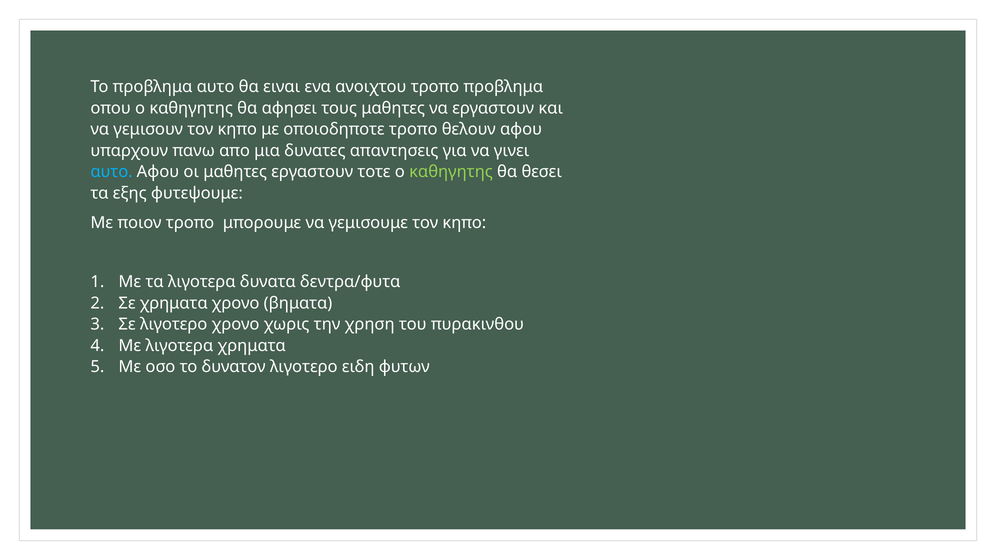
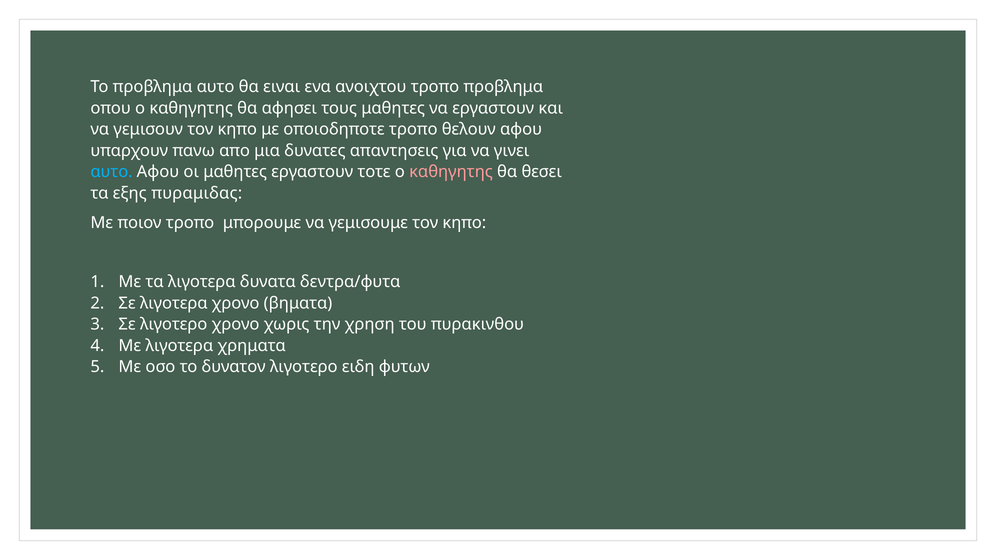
καθηγητης colour: light green -> pink (451, 172)
φυτεψουμε: φυτεψουμε -> πυραμιδας (197, 193)
Σε χρηματα: χρηματα -> λιγοτερα (174, 303)
